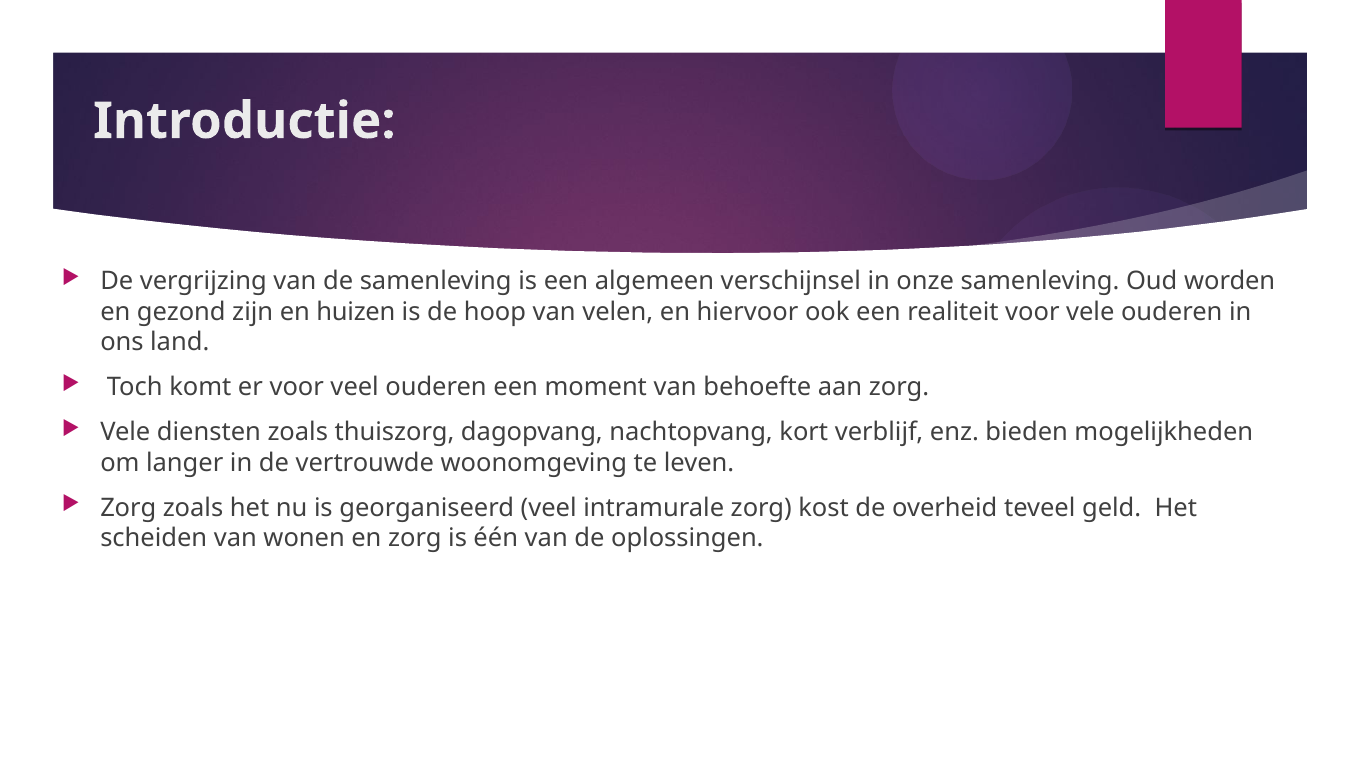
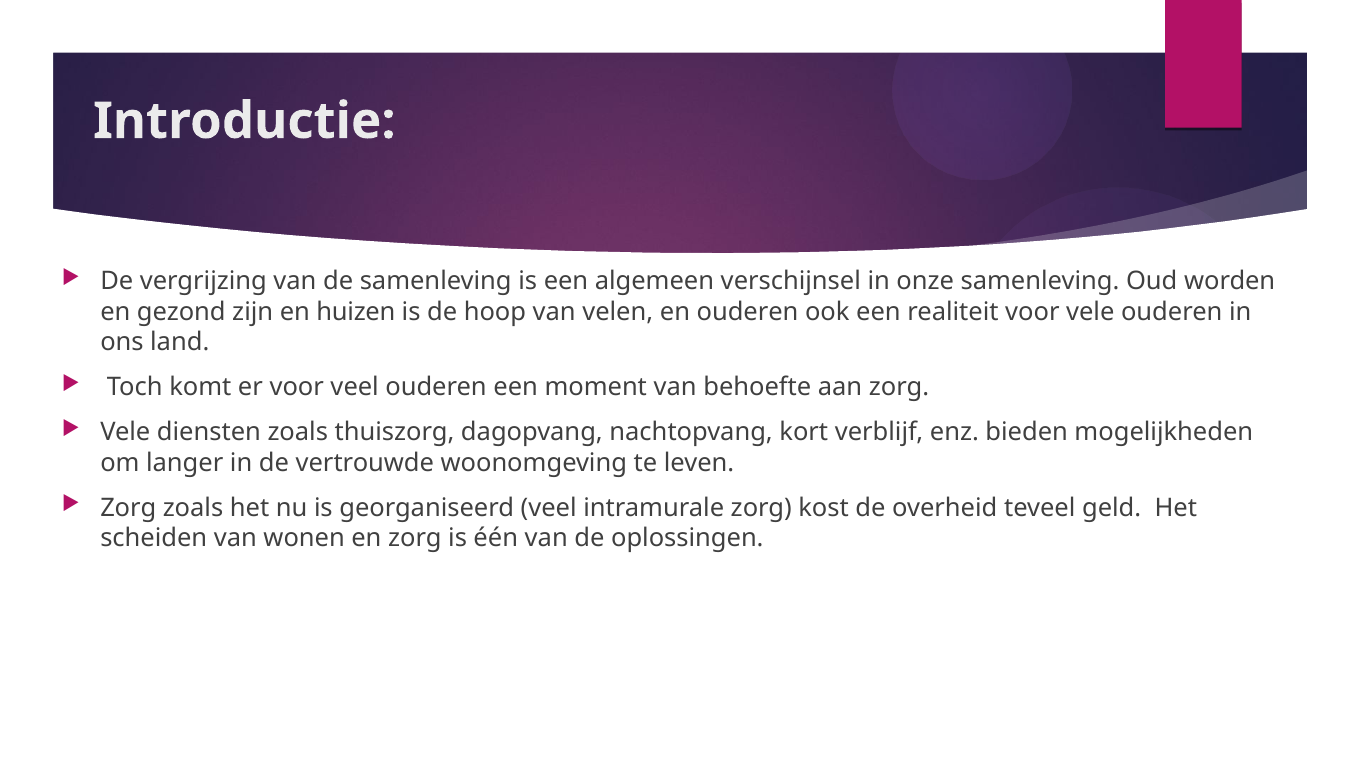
en hiervoor: hiervoor -> ouderen (748, 312)
